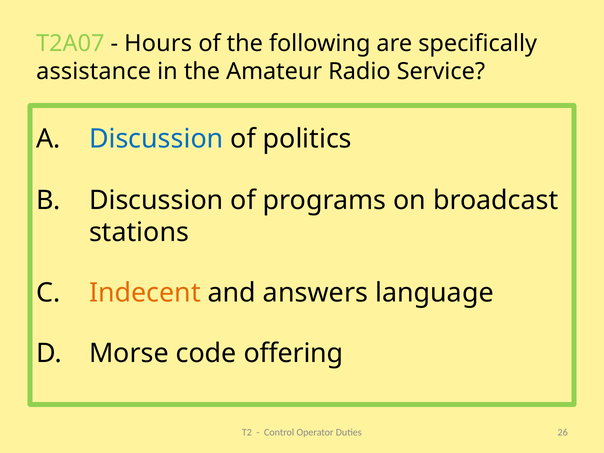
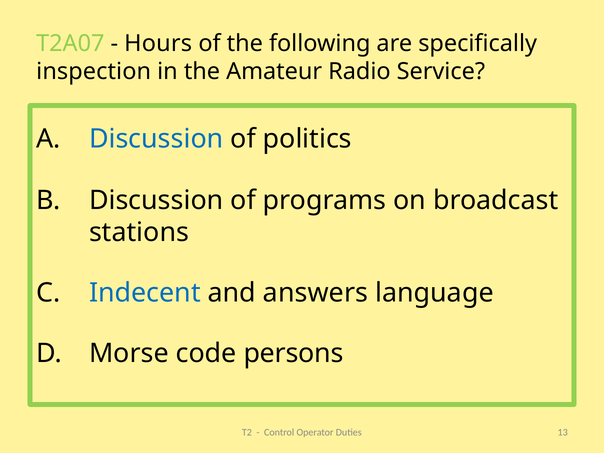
assistance: assistance -> inspection (94, 72)
Indecent colour: orange -> blue (145, 293)
offering: offering -> persons (294, 353)
26: 26 -> 13 (563, 433)
